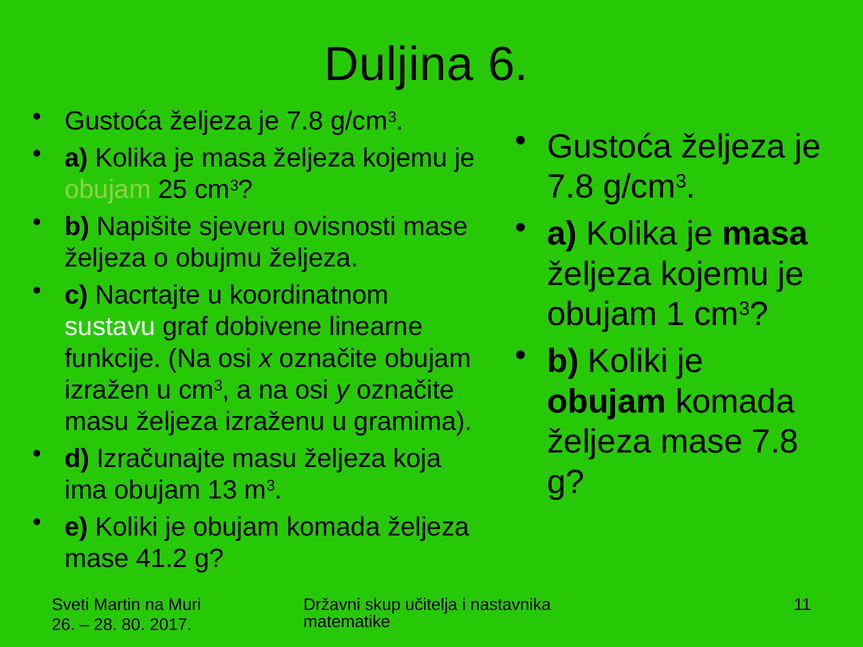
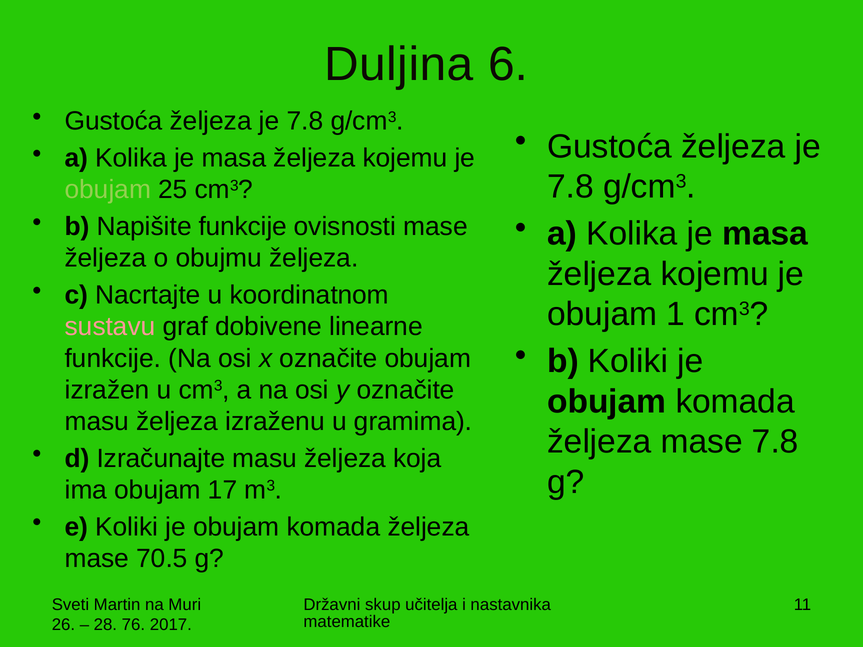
Napišite sjeveru: sjeveru -> funkcije (243, 227)
sustavu colour: white -> pink (110, 327)
13: 13 -> 17 (223, 490)
41.2: 41.2 -> 70.5 (162, 559)
80: 80 -> 76 (133, 625)
